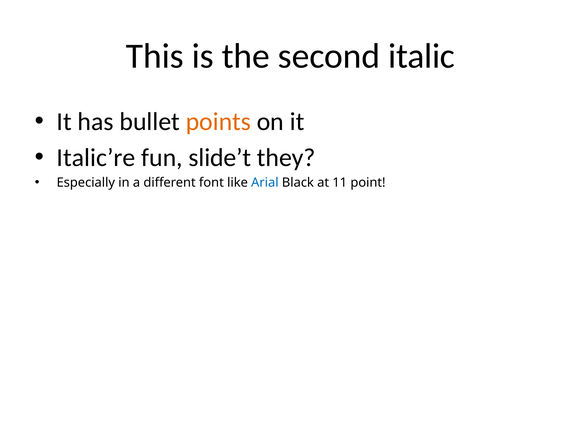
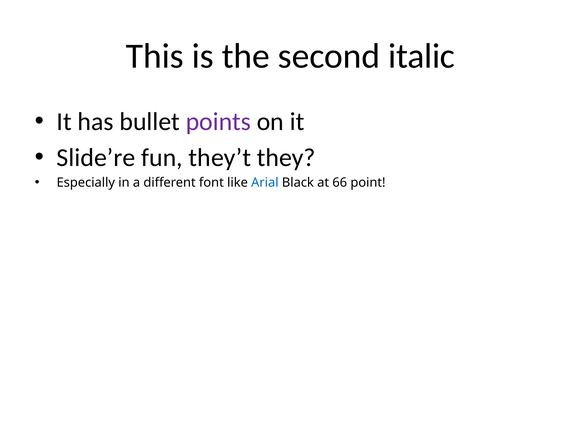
points colour: orange -> purple (218, 122)
Italic’re: Italic’re -> Slide’re (96, 158)
slide’t: slide’t -> they’t (220, 158)
11: 11 -> 66 (340, 183)
